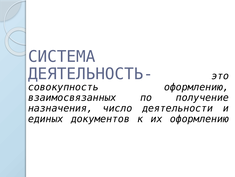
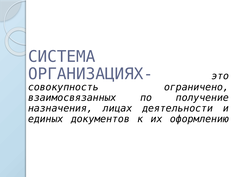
ДЕЯТЕЛЬНОСТЬ-: ДЕЯТЕЛЬНОСТЬ- -> ОРГАНИЗАЦИЯХ- (91, 74)
совокупность оформлению: оформлению -> ограничено (196, 87)
число: число -> лицах (118, 108)
